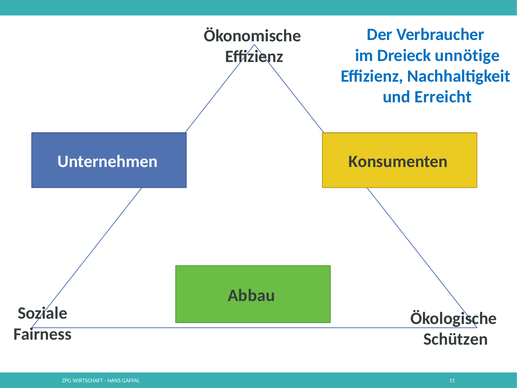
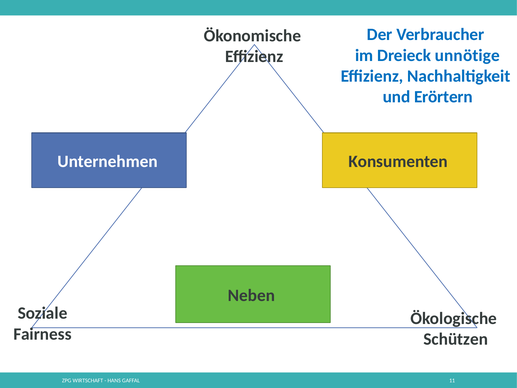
Erreicht: Erreicht -> Erörtern (443, 97)
Abbau: Abbau -> Neben (251, 295)
